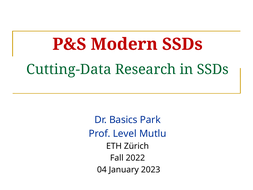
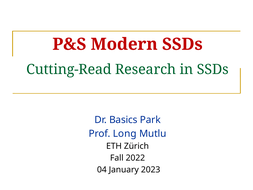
Cutting-Data: Cutting-Data -> Cutting-Read (69, 69)
Level: Level -> Long (125, 133)
